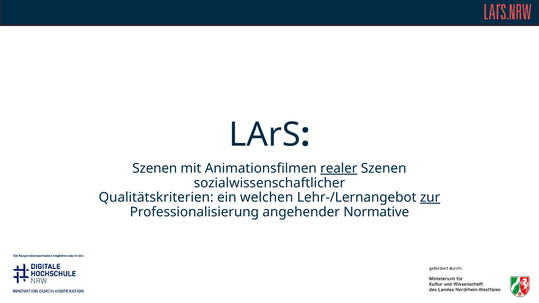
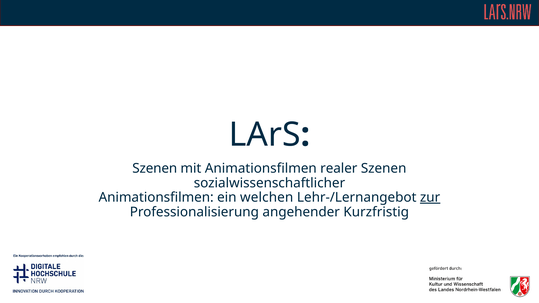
realer underline: present -> none (339, 168)
Qualitätskriterien: Qualitätskriterien -> Animationsfilmen (156, 198)
Normative: Normative -> Kurzfristig (376, 212)
